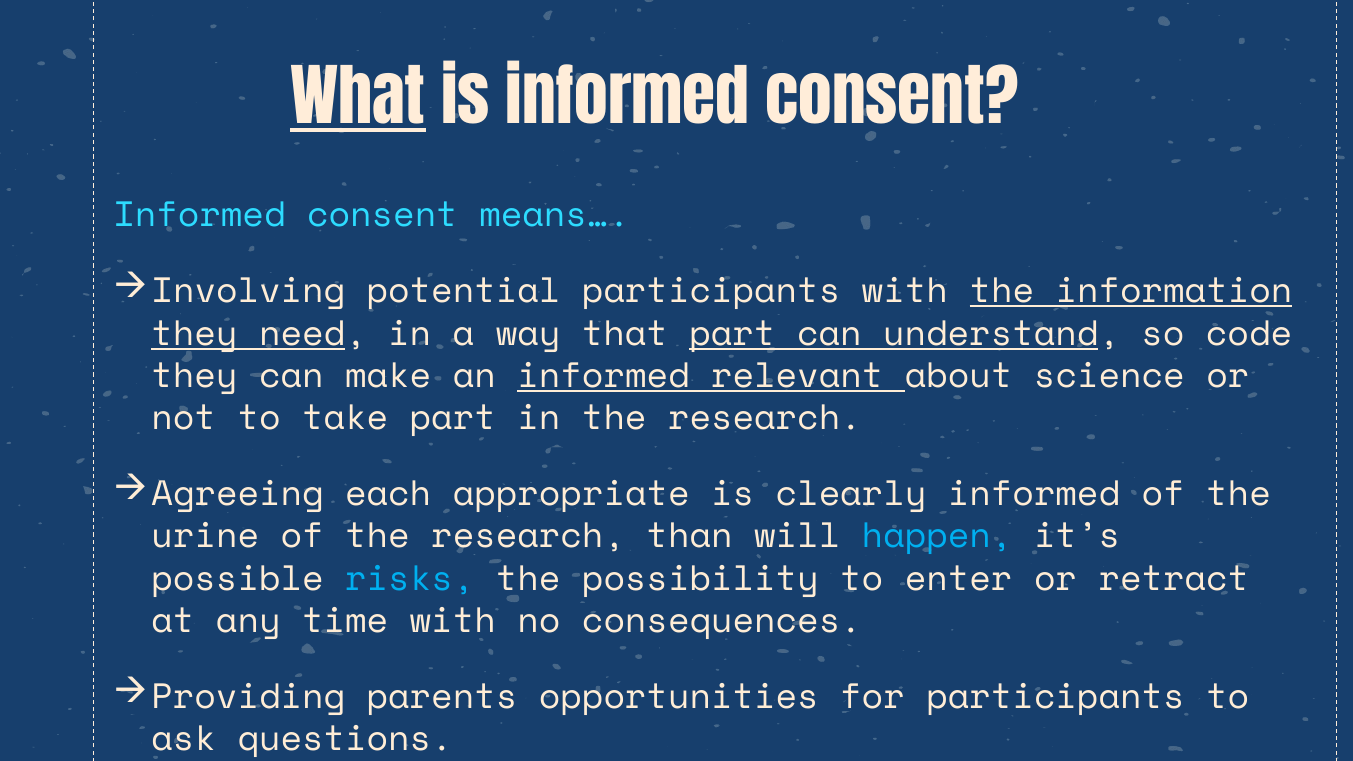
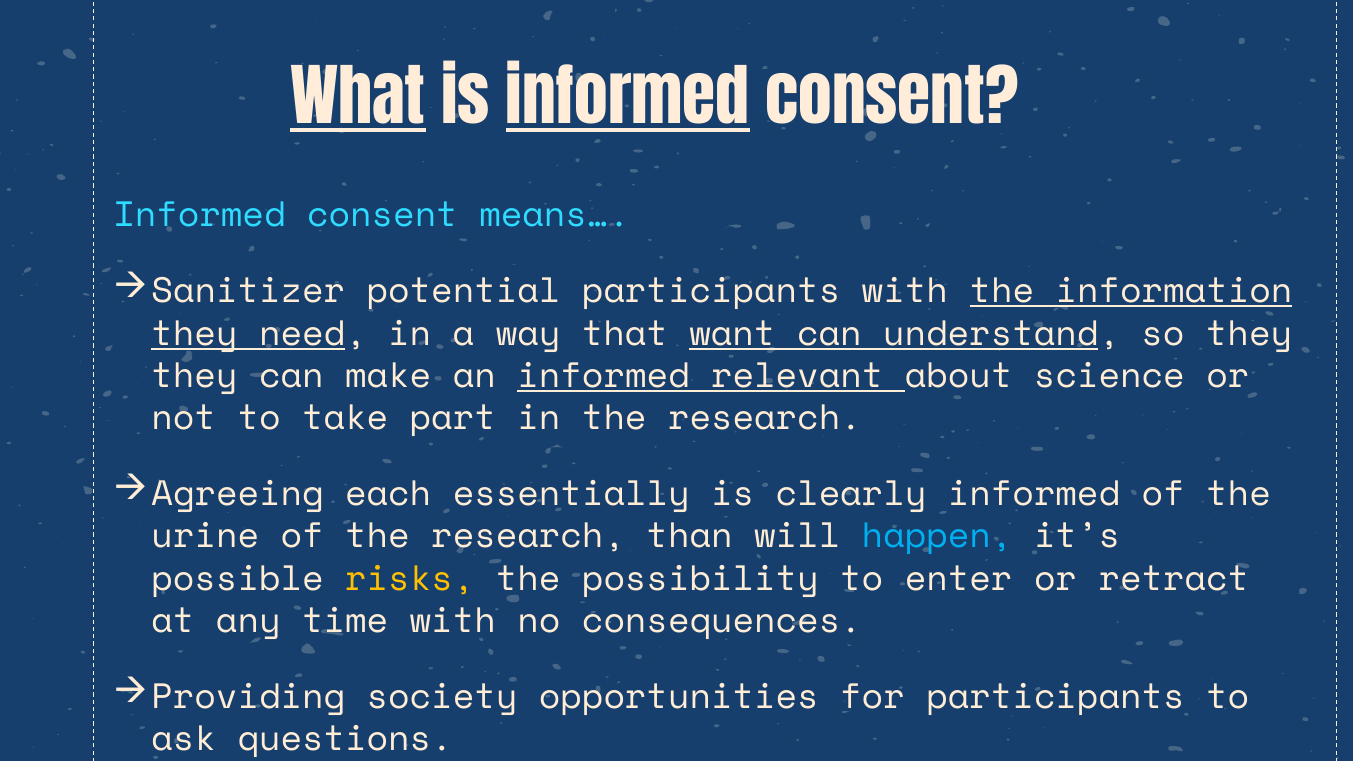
informed underline: none -> present (628, 101)
Involving: Involving -> Sanitizer (248, 291)
that part: part -> want (733, 333)
so code: code -> they (1249, 333)
appropriate: appropriate -> essentially (571, 494)
risks colour: light blue -> yellow (410, 579)
parents: parents -> society (442, 697)
